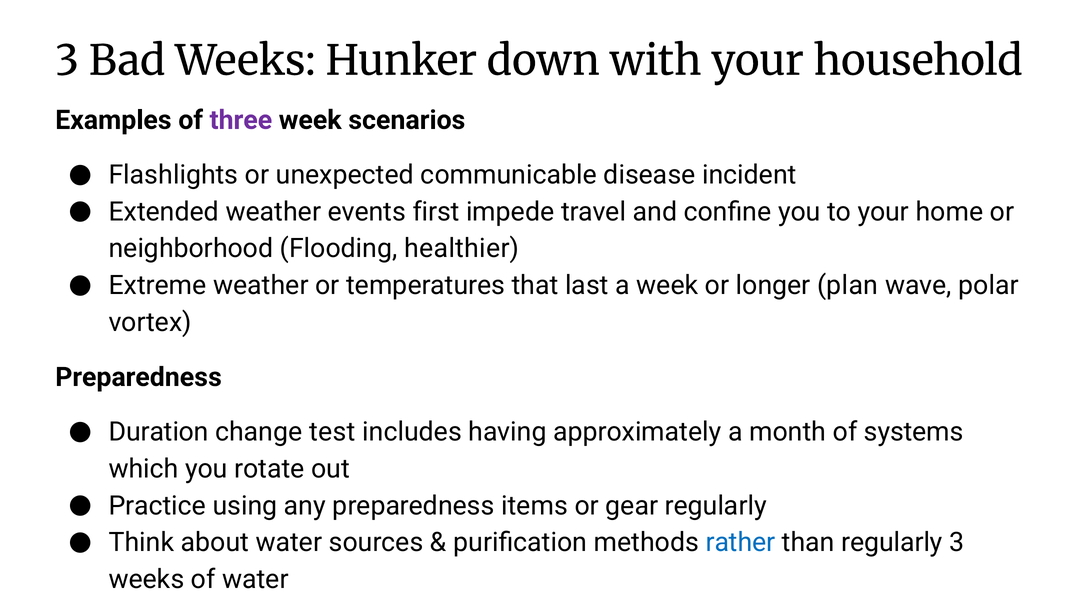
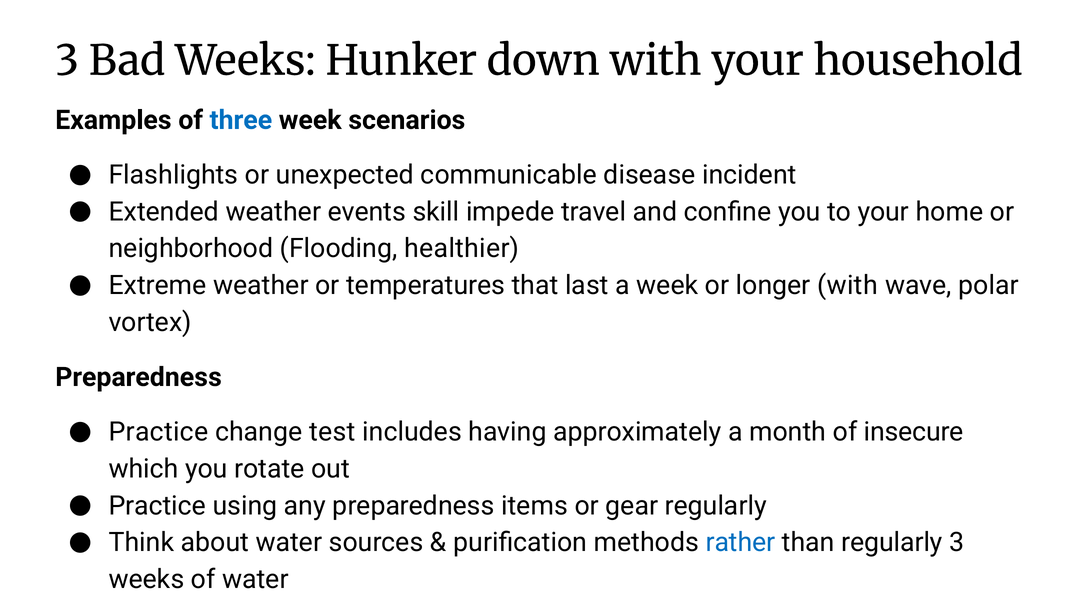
three colour: purple -> blue (241, 120)
first: first -> skill (436, 212)
longer plan: plan -> with (848, 285)
Duration: Duration -> Practice (158, 432)
systems: systems -> insecure (914, 432)
